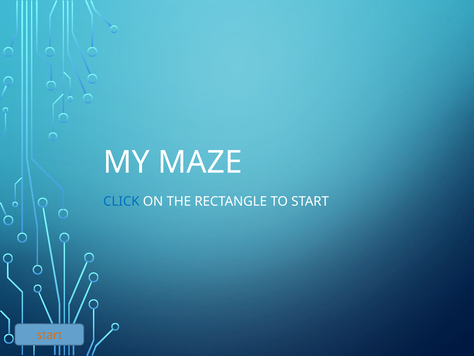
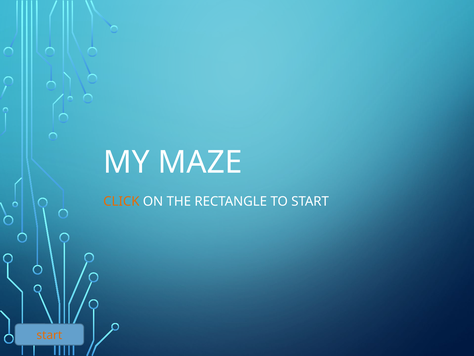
CLICK colour: blue -> orange (121, 201)
